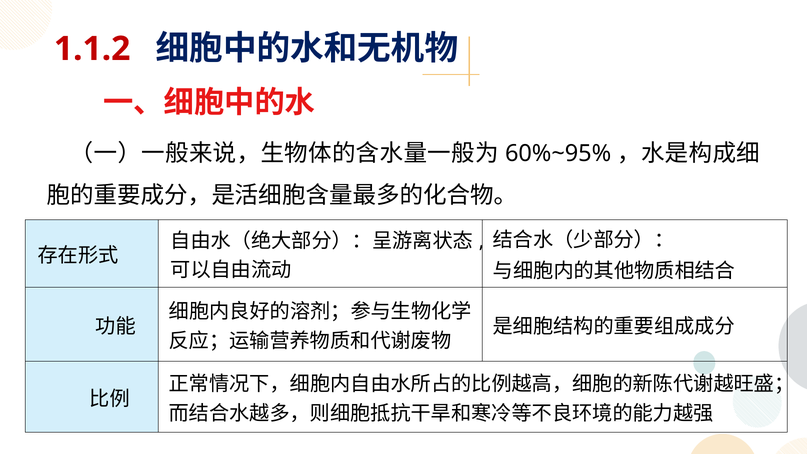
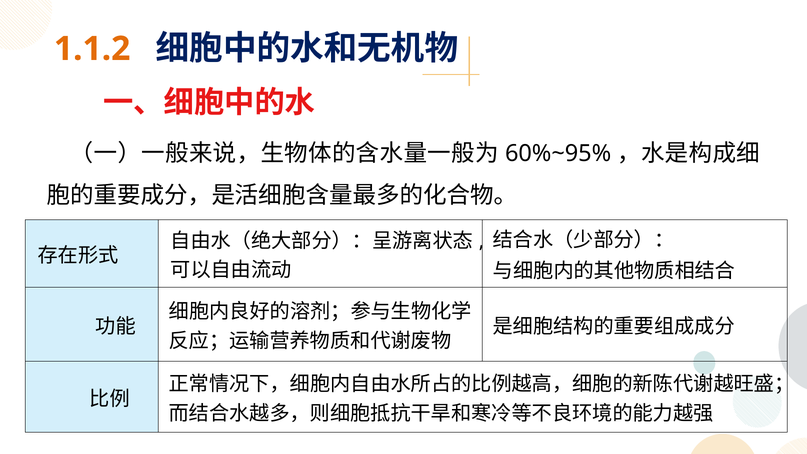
1.1.2 colour: red -> orange (92, 49)
